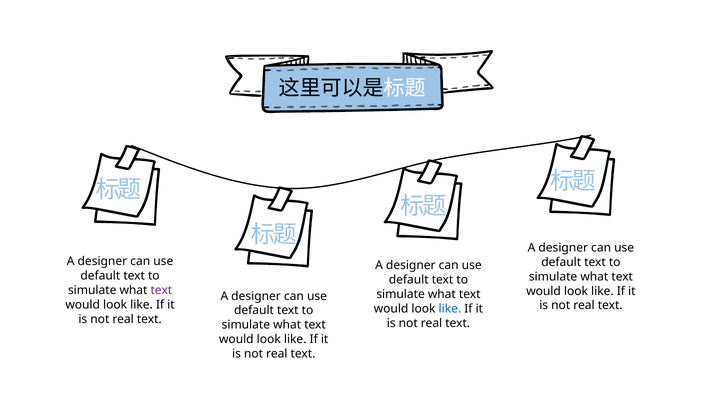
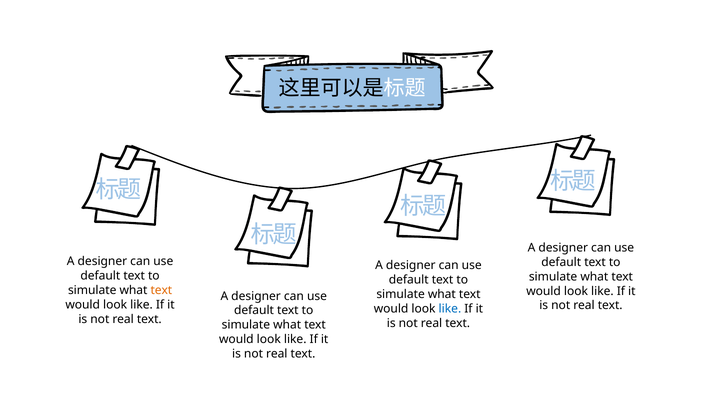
text colour: purple -> orange (161, 291)
